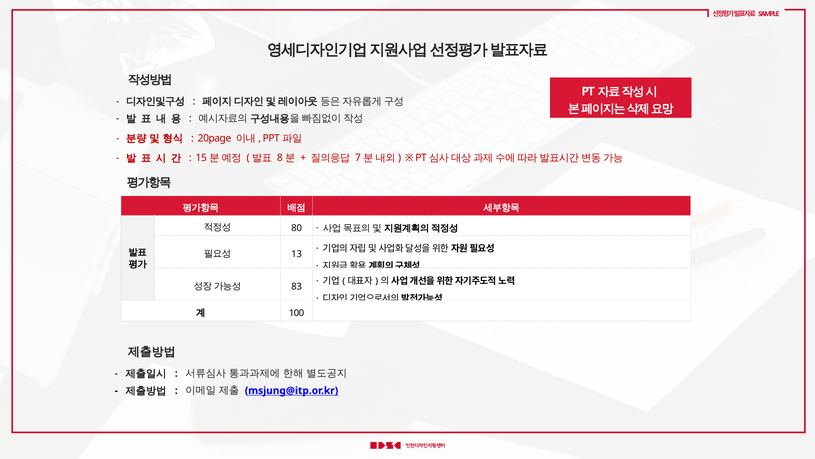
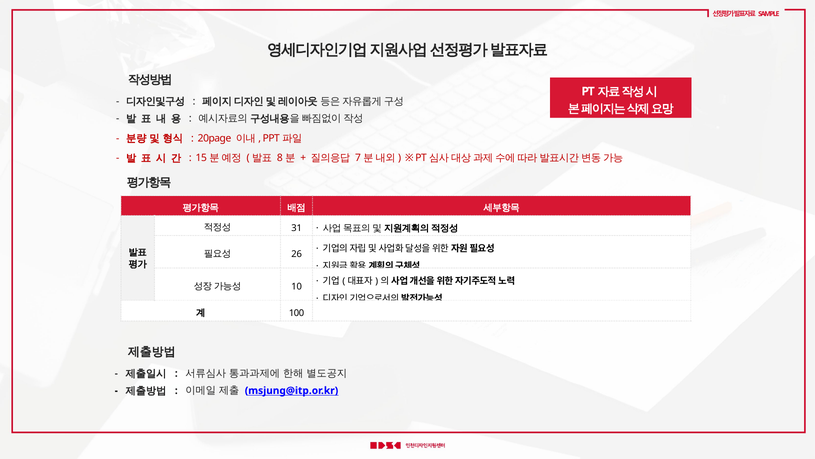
80: 80 -> 31 (297, 228)
13: 13 -> 26 (297, 254)
83: 83 -> 10 (297, 286)
